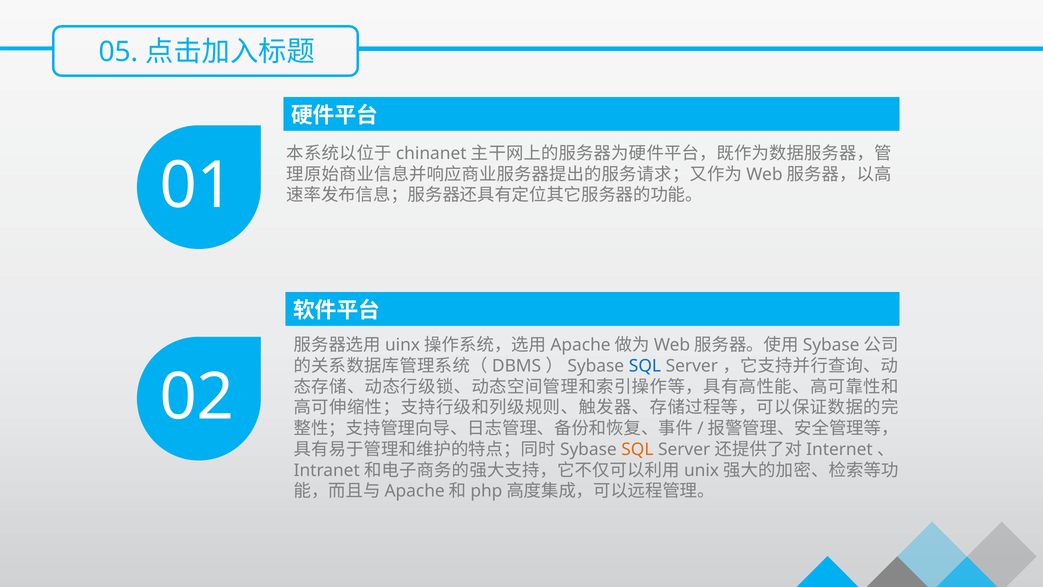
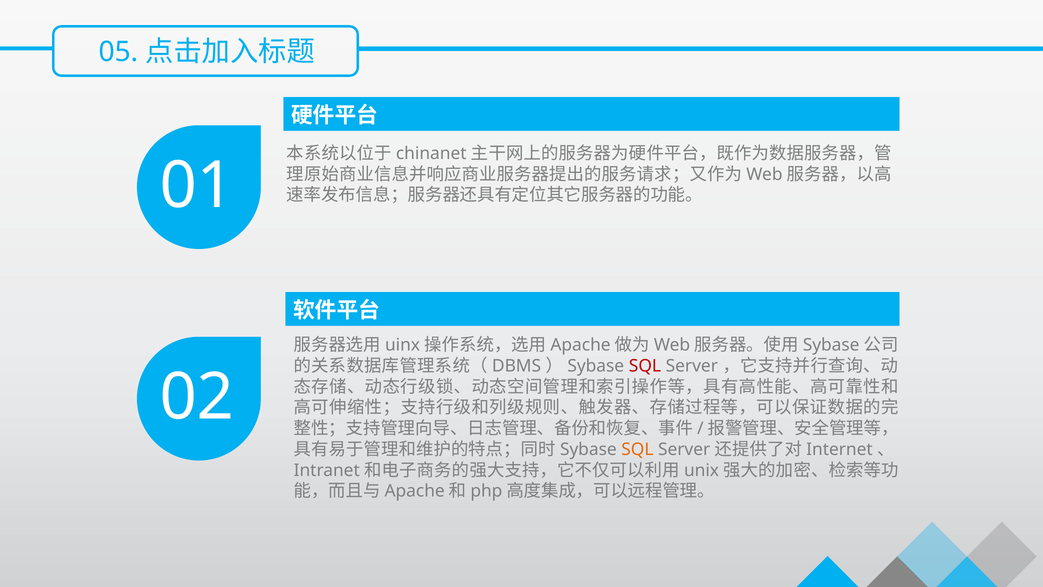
SQL colour: blue -> red (645, 366)
